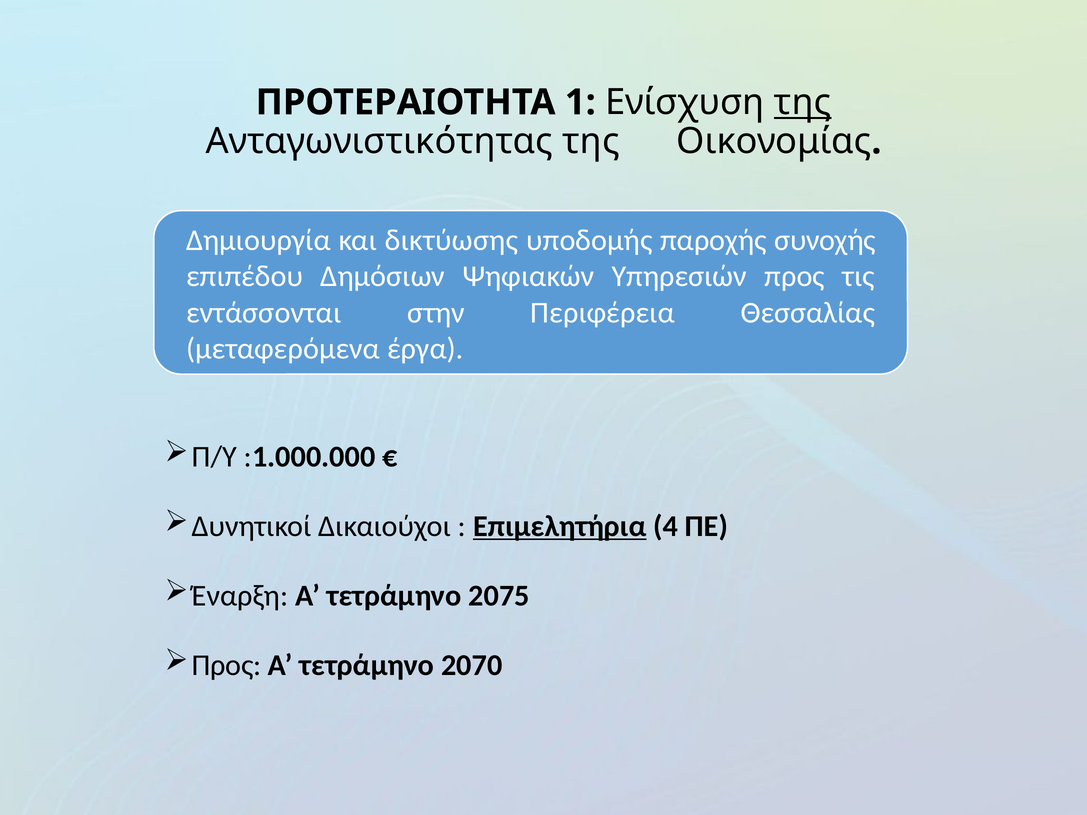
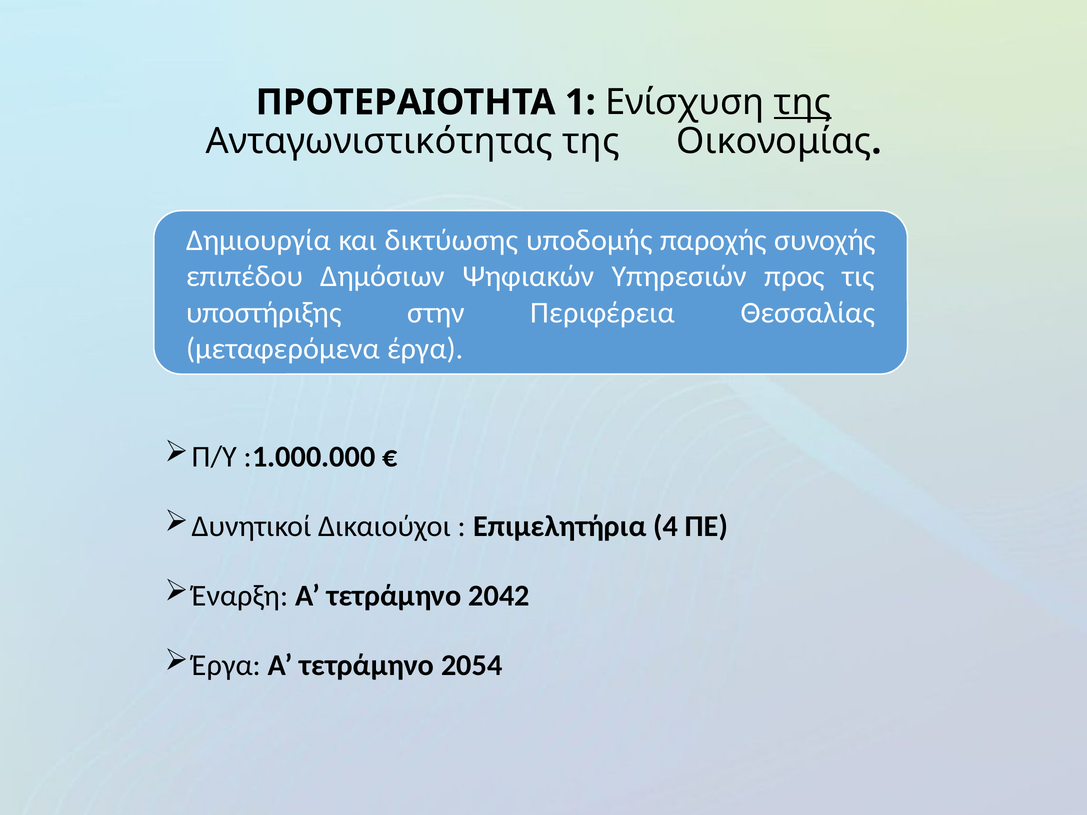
εντάσσονται: εντάσσονται -> υποστήριξης (264, 313)
Επιμελητήρια underline: present -> none (560, 526)
2075: 2075 -> 2042 (499, 596)
Προς: Προς -> Έργα (226, 665)
2070: 2070 -> 2054 (472, 665)
